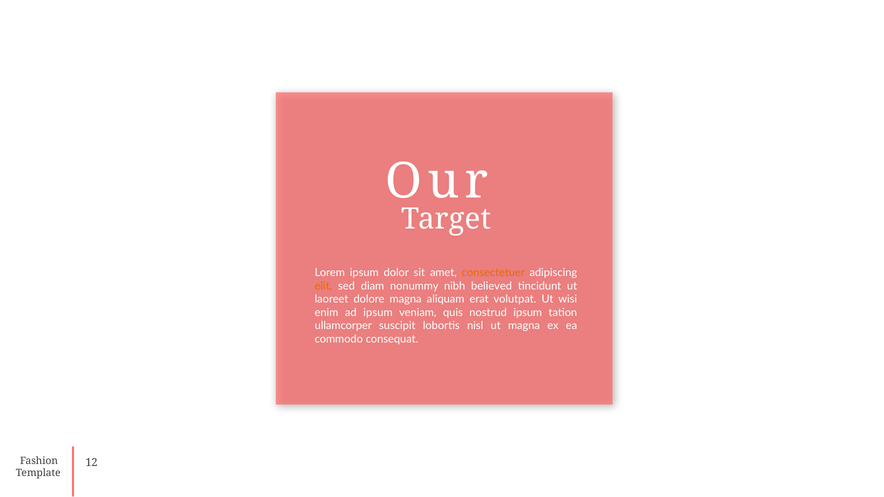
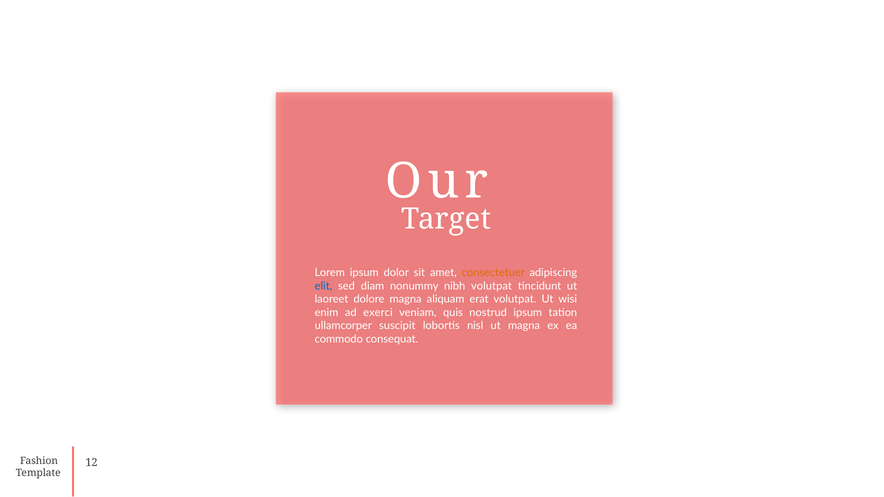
elit colour: orange -> blue (323, 286)
nibh believed: believed -> volutpat (491, 286)
ad ipsum: ipsum -> exerci (378, 313)
